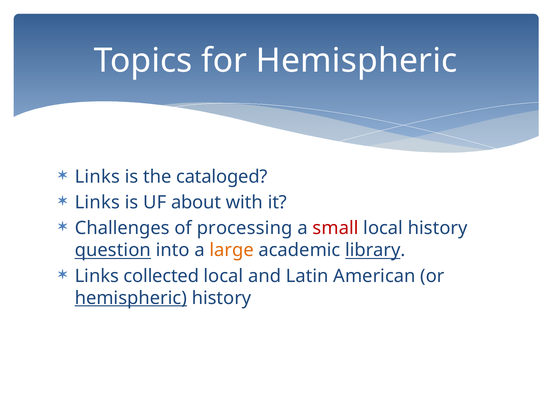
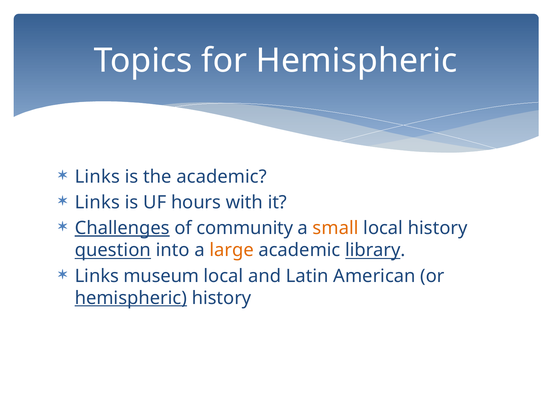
the cataloged: cataloged -> academic (222, 177)
about: about -> hours (196, 202)
Challenges underline: none -> present (122, 228)
processing: processing -> community (245, 228)
small colour: red -> orange (336, 228)
collected: collected -> museum (161, 276)
